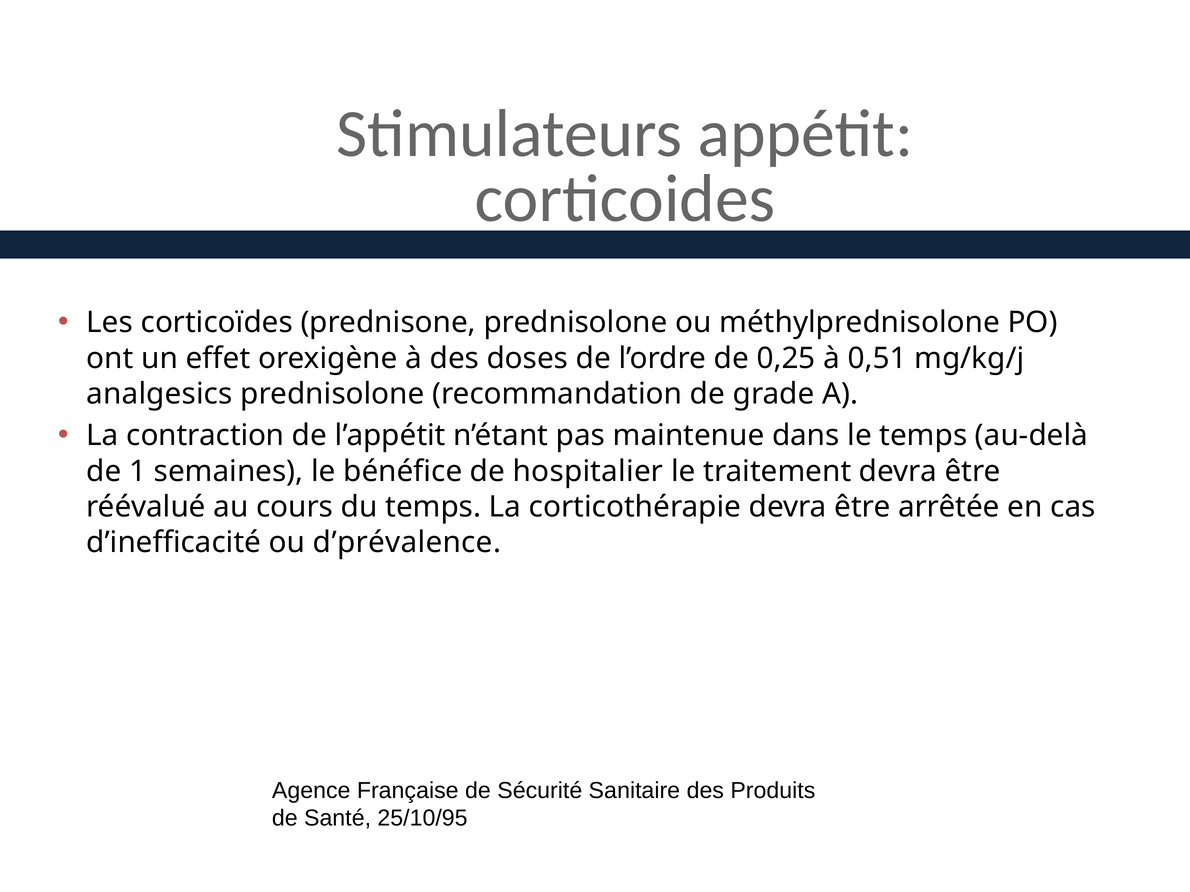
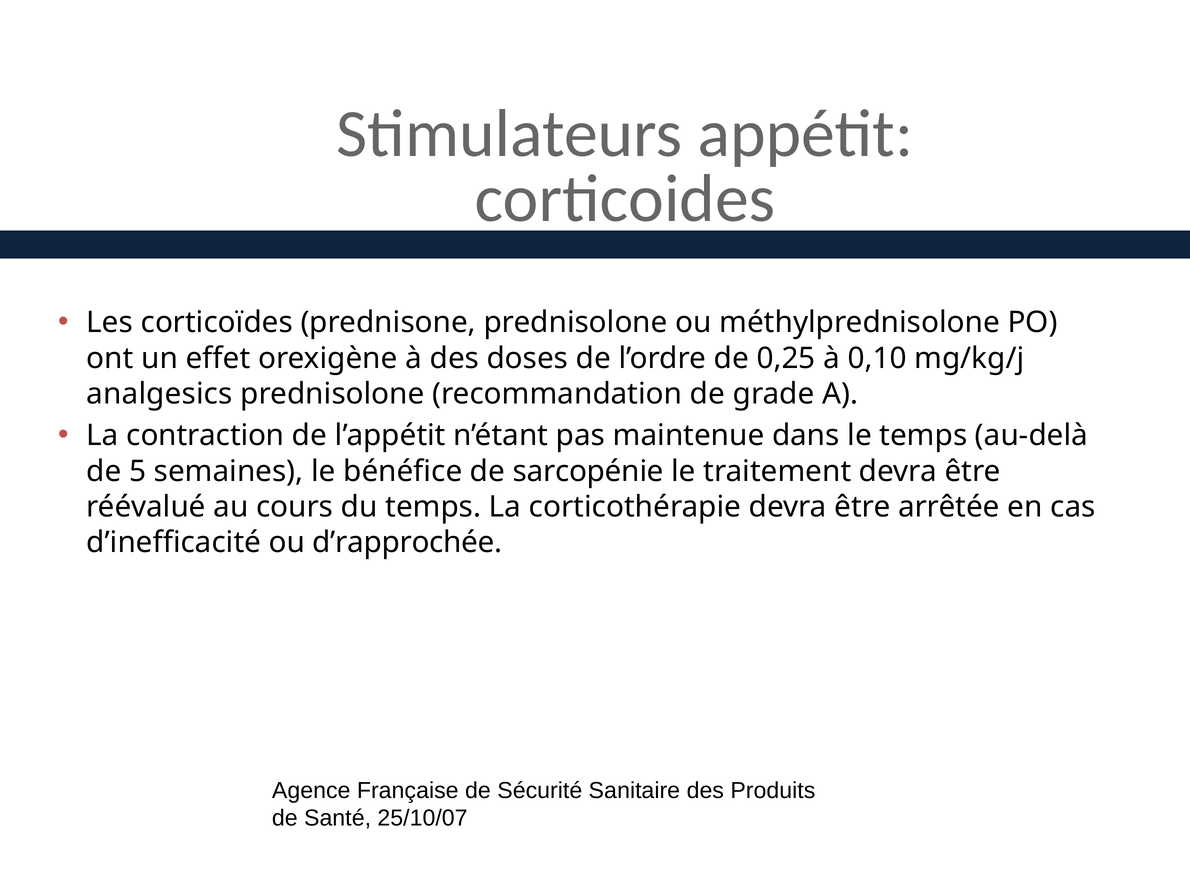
0,51: 0,51 -> 0,10 (877, 358)
1: 1 -> 5 (138, 472)
hospitalier: hospitalier -> sarcopénie (588, 472)
d’prévalence: d’prévalence -> d’rapprochée (407, 543)
25/10/95: 25/10/95 -> 25/10/07 (423, 819)
